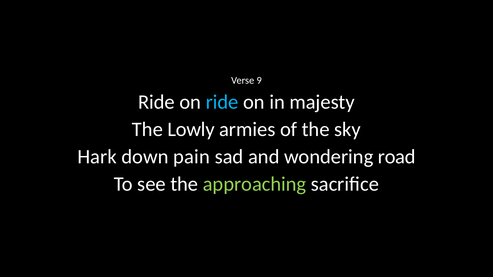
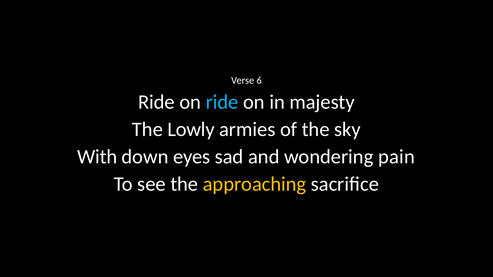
9: 9 -> 6 (259, 80)
Hark: Hark -> With (97, 157)
pain: pain -> eyes (192, 157)
road: road -> pain (397, 157)
approaching colour: light green -> yellow (255, 184)
